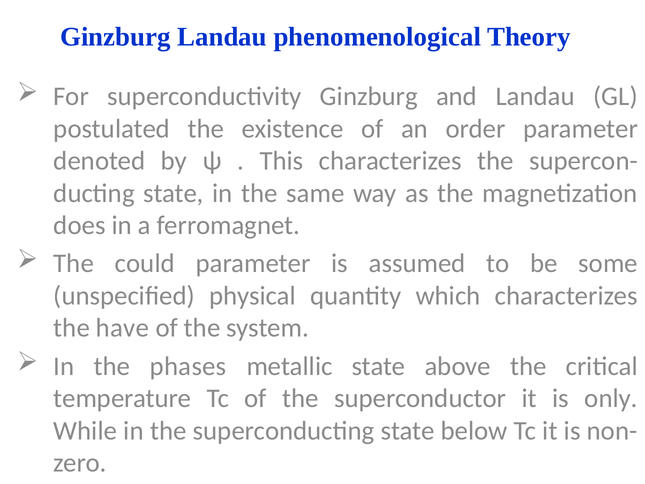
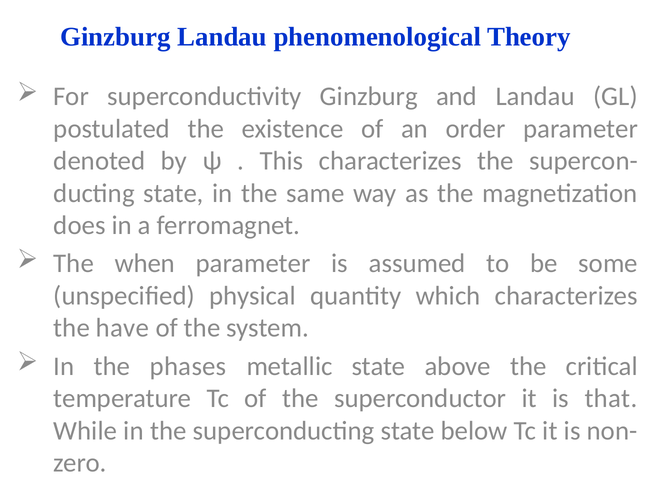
could: could -> when (145, 263)
only: only -> that (611, 398)
